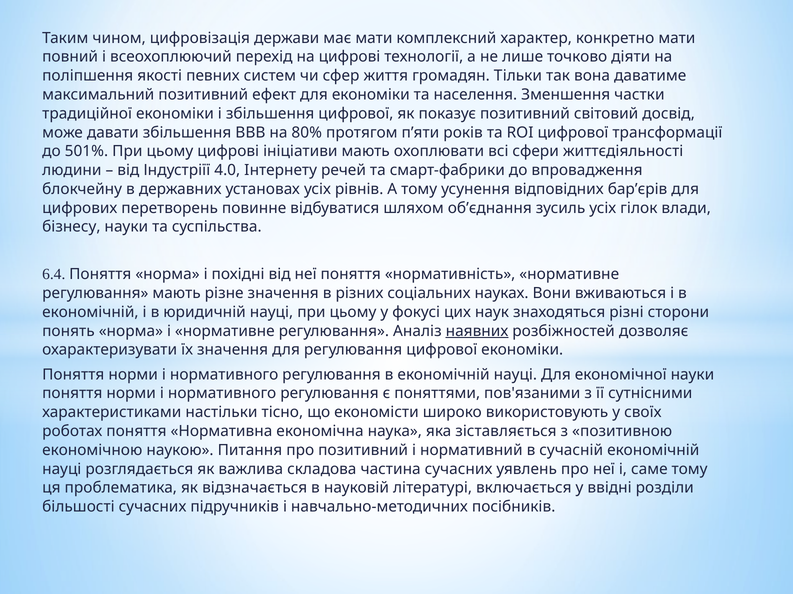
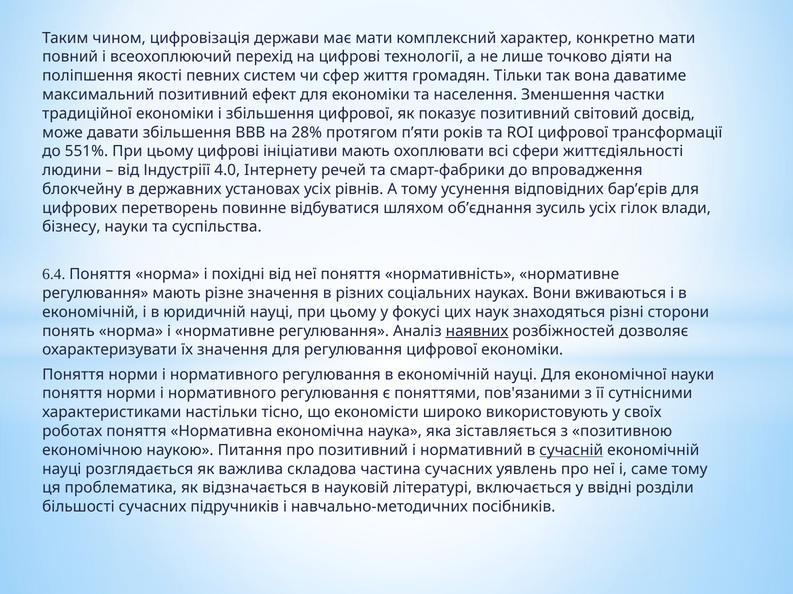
80%: 80% -> 28% (307, 133)
501%: 501% -> 551% (86, 152)
сучасній underline: none -> present (571, 451)
